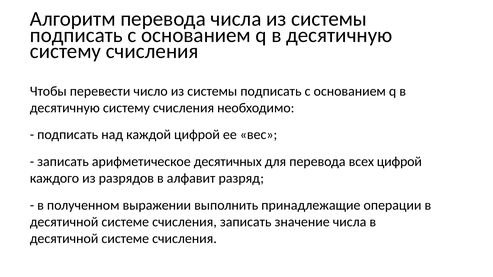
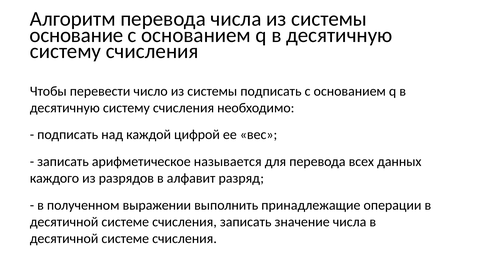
подписать: подписать -> основание (76, 35)
десятичных: десятичных -> называется (228, 162)
всех цифрой: цифрой -> данных (399, 162)
